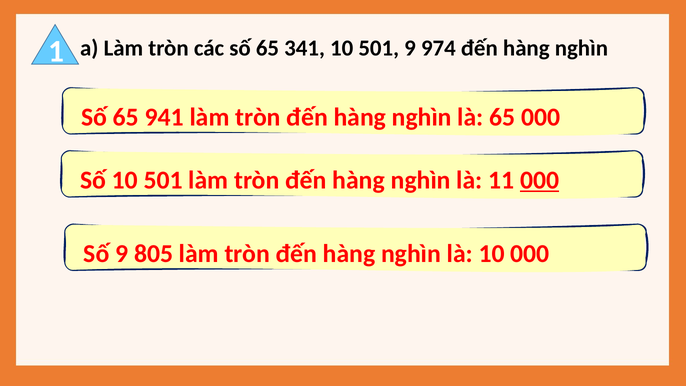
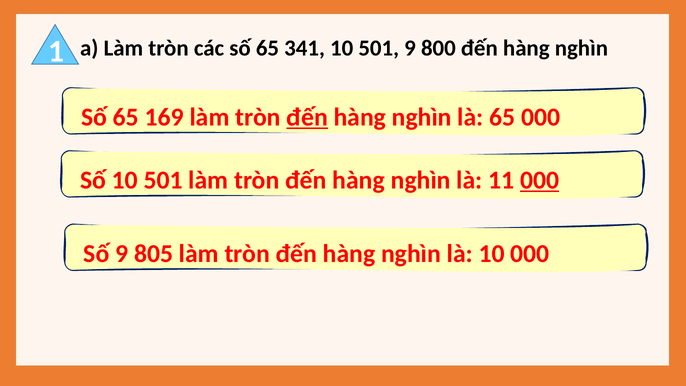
974: 974 -> 800 (438, 48)
941: 941 -> 169 (164, 117)
đến underline: none -> present (307, 117)
